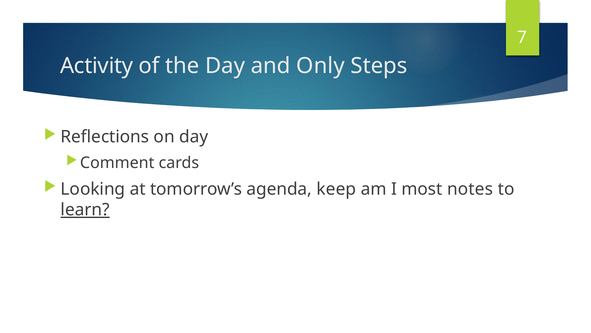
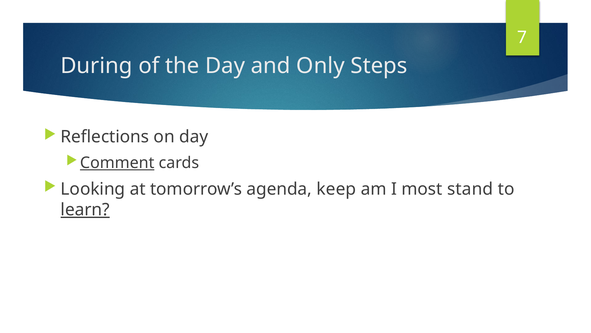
Activity: Activity -> During (97, 66)
Comment underline: none -> present (117, 163)
notes: notes -> stand (470, 189)
